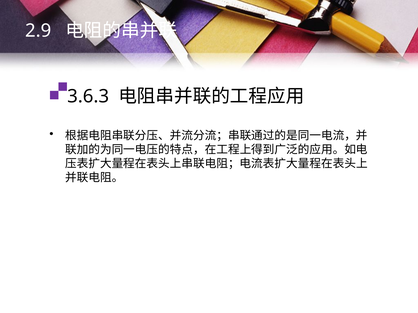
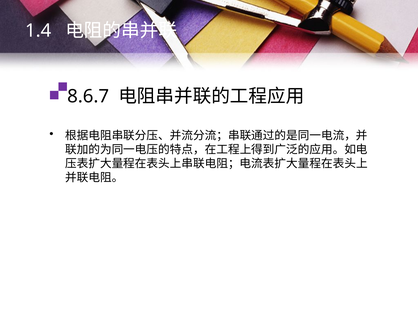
2.9: 2.9 -> 1.4 (38, 31)
3.6.3: 3.6.3 -> 8.6.7 (88, 96)
